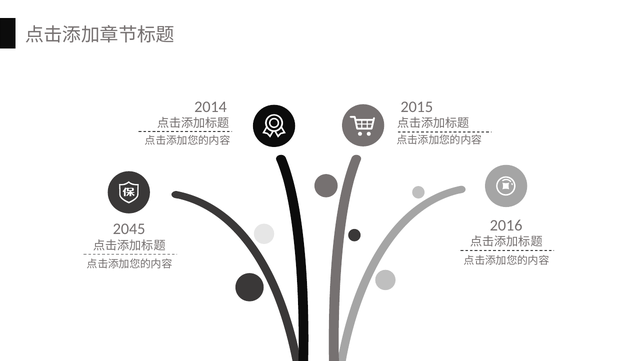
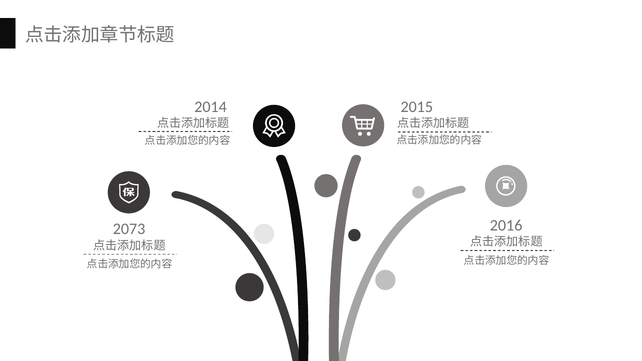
2045: 2045 -> 2073 (129, 229)
